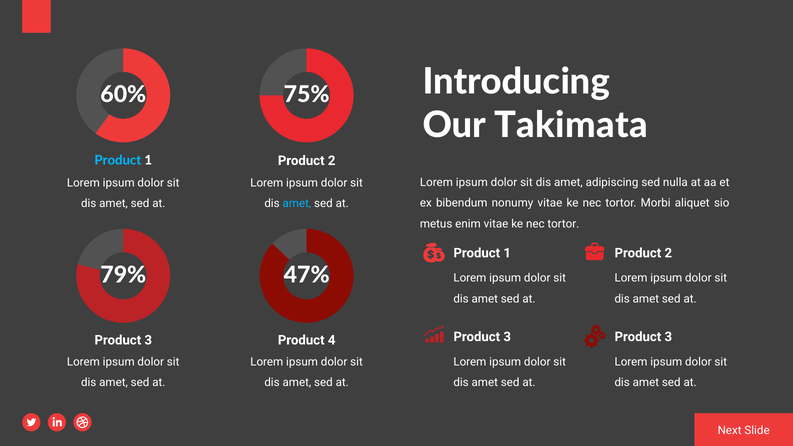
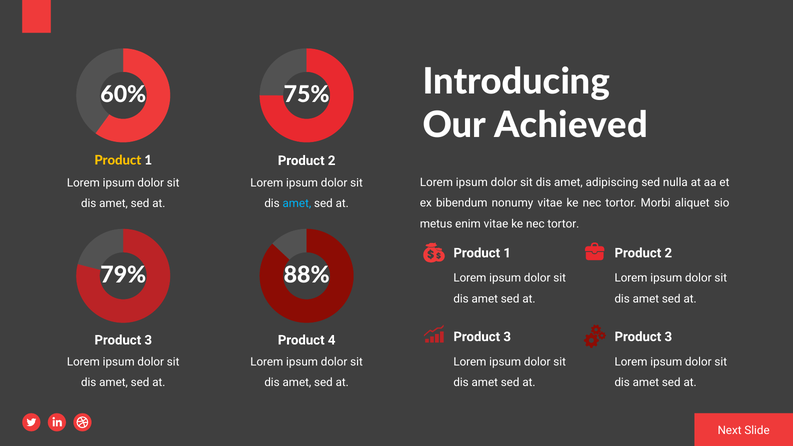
Takimata: Takimata -> Achieved (571, 125)
Product colour: light blue -> yellow (118, 161)
47%: 47% -> 88% (307, 275)
